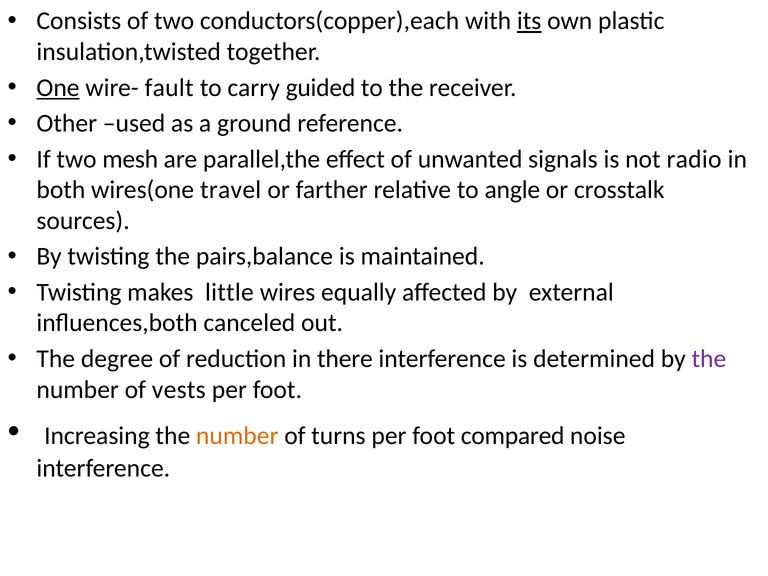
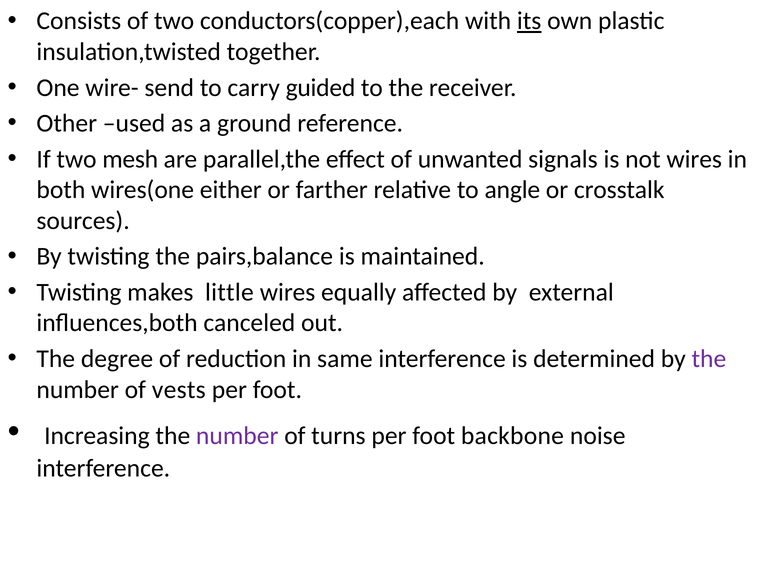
One underline: present -> none (58, 88)
fault: fault -> send (169, 88)
not radio: radio -> wires (694, 159)
travel: travel -> either (231, 190)
there: there -> same (345, 359)
number colour: orange -> purple (237, 436)
compared: compared -> backbone (512, 436)
